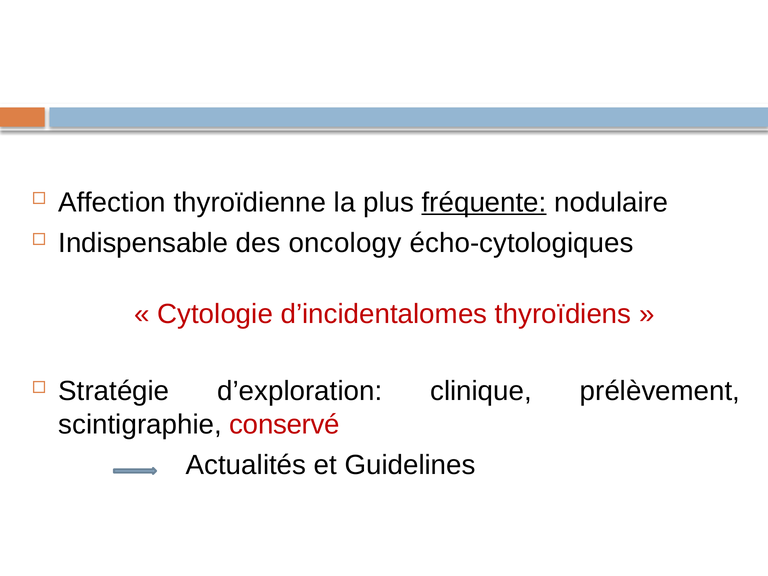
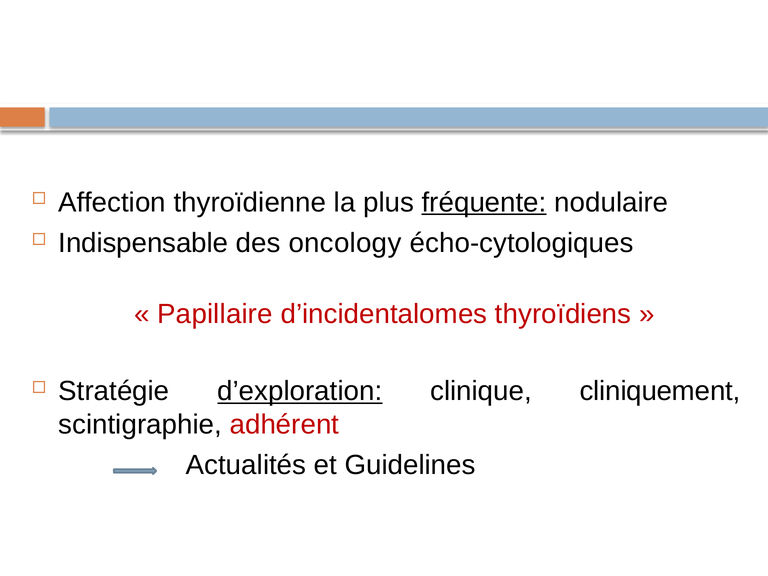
Cytologie: Cytologie -> Papillaire (215, 314)
d’exploration underline: none -> present (300, 391)
prélèvement: prélèvement -> cliniquement (660, 391)
conservé: conservé -> adhérent (284, 425)
